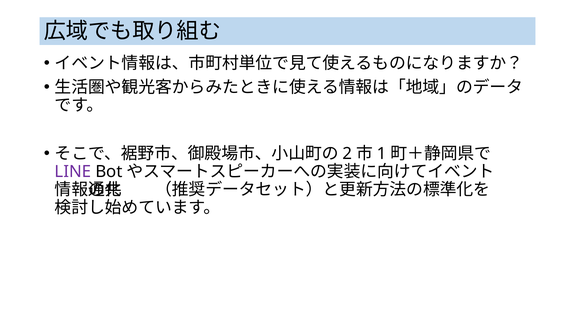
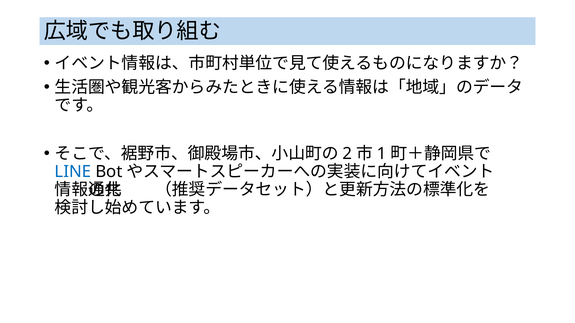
LINE colour: purple -> blue (73, 172)
